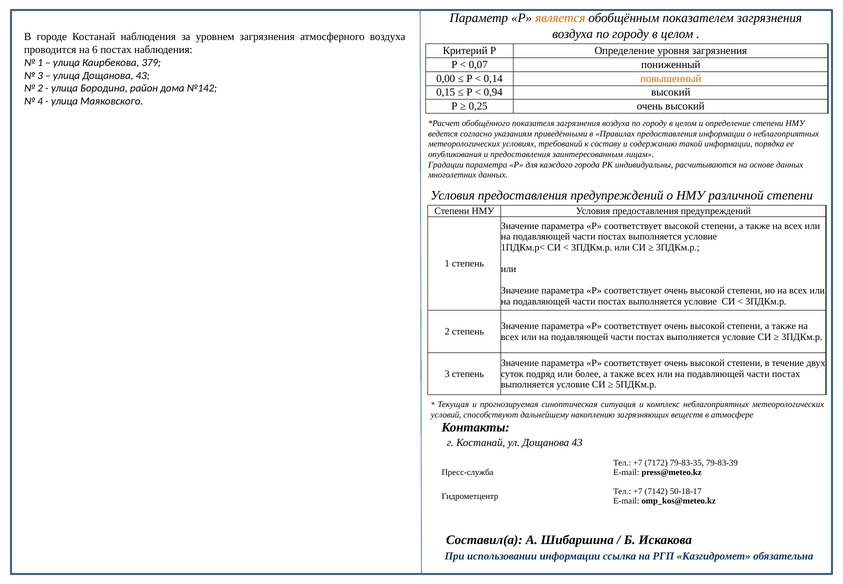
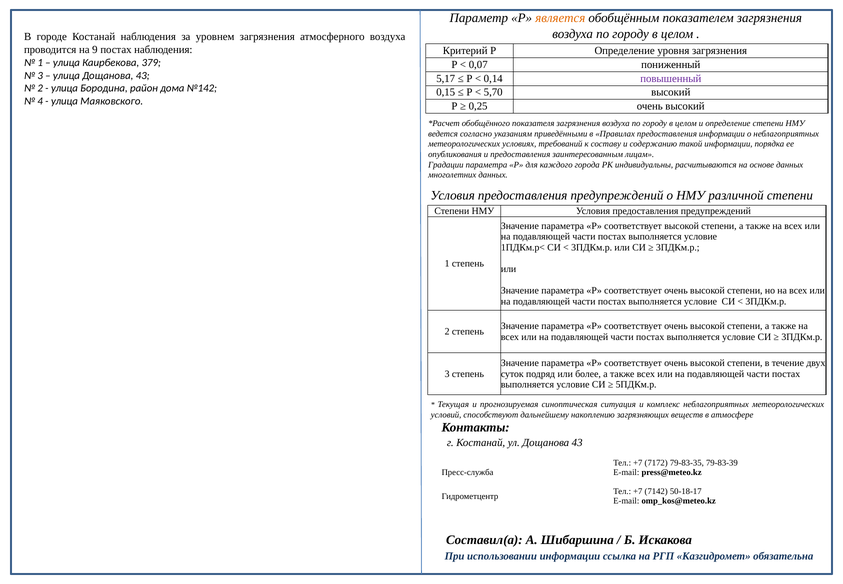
6: 6 -> 9 (95, 49)
0,00: 0,00 -> 5,17 (446, 78)
повышенный colour: orange -> purple (671, 78)
0,94: 0,94 -> 5,70 (493, 92)
